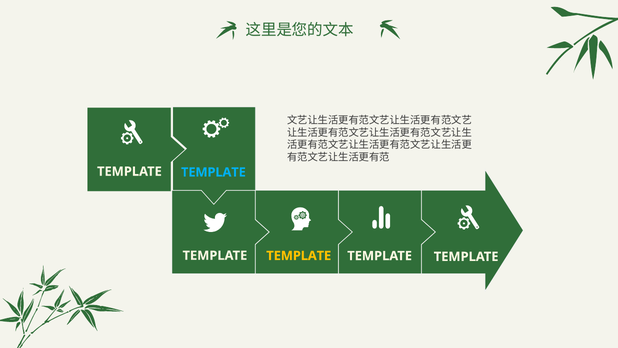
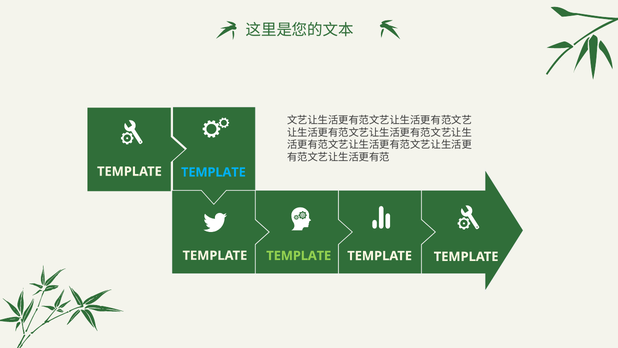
TEMPLATE colour: yellow -> light green (299, 255)
